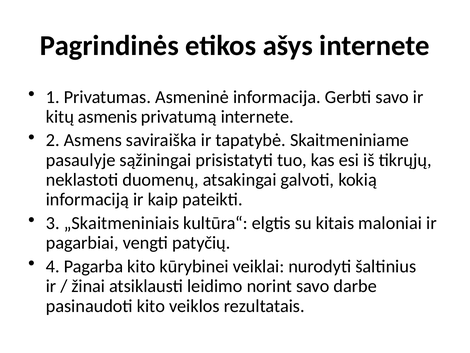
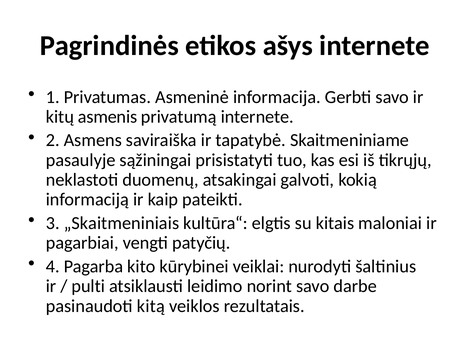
žinai: žinai -> pulti (88, 286)
pasinaudoti kito: kito -> kitą (151, 306)
